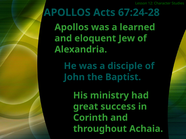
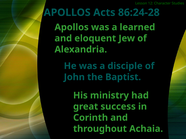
67:24-28: 67:24-28 -> 86:24-28 (139, 13)
